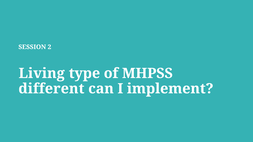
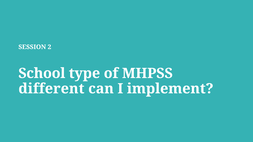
Living: Living -> School (42, 73)
